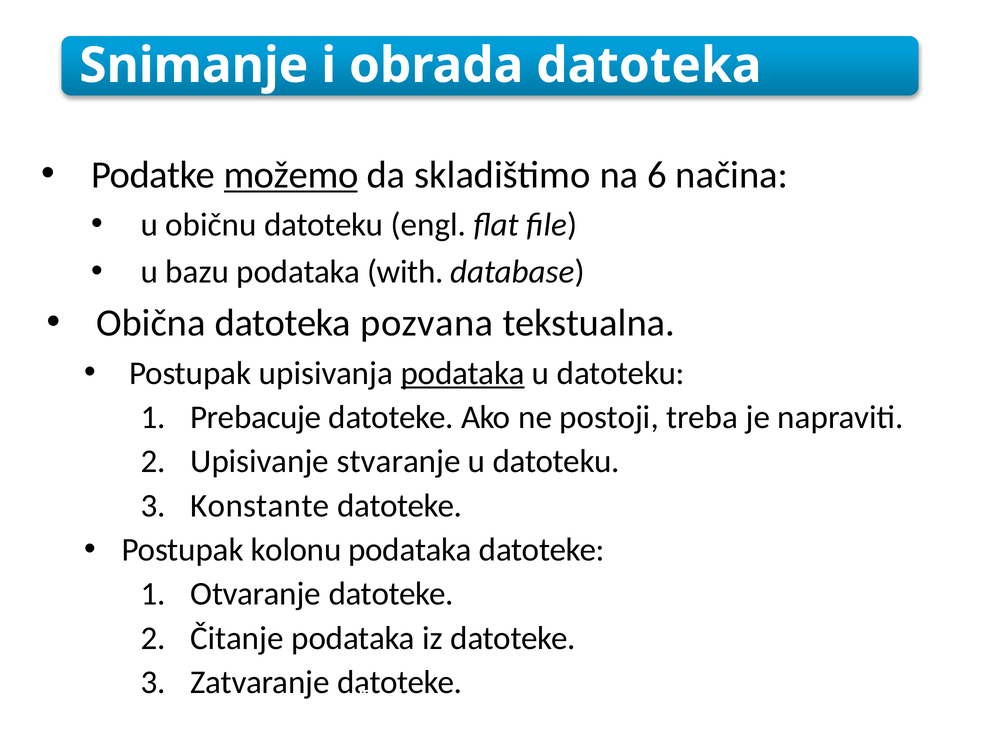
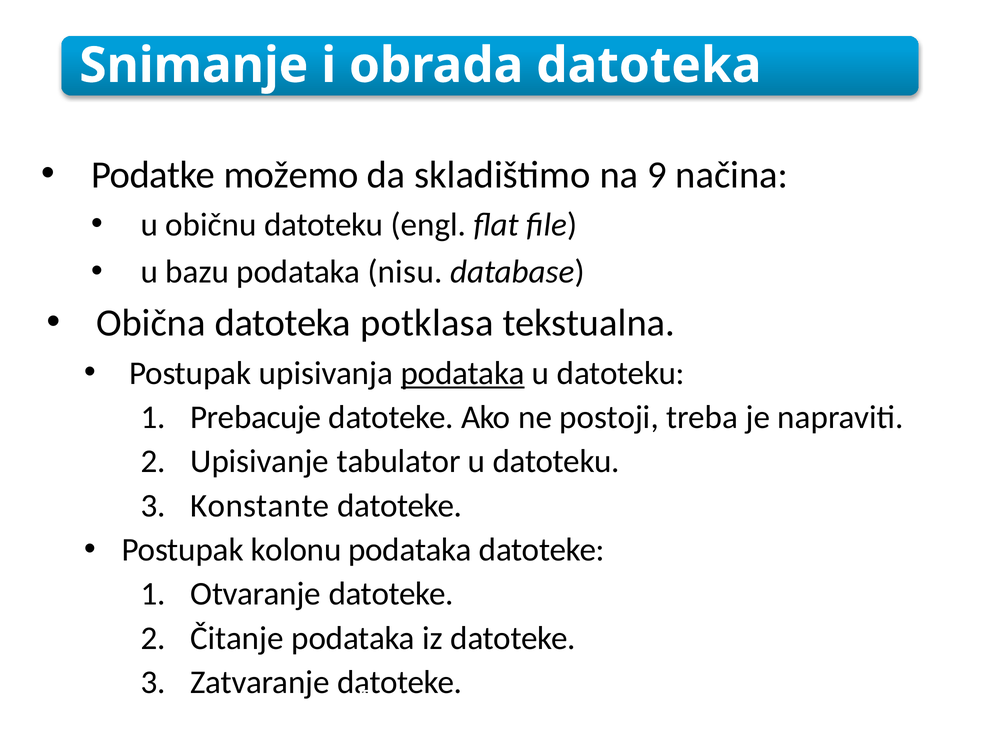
možemo underline: present -> none (291, 175)
6: 6 -> 9 (657, 175)
with: with -> nisu (405, 272)
pozvana: pozvana -> potklasa (427, 323)
stvaranje: stvaranje -> tabulator (399, 461)
